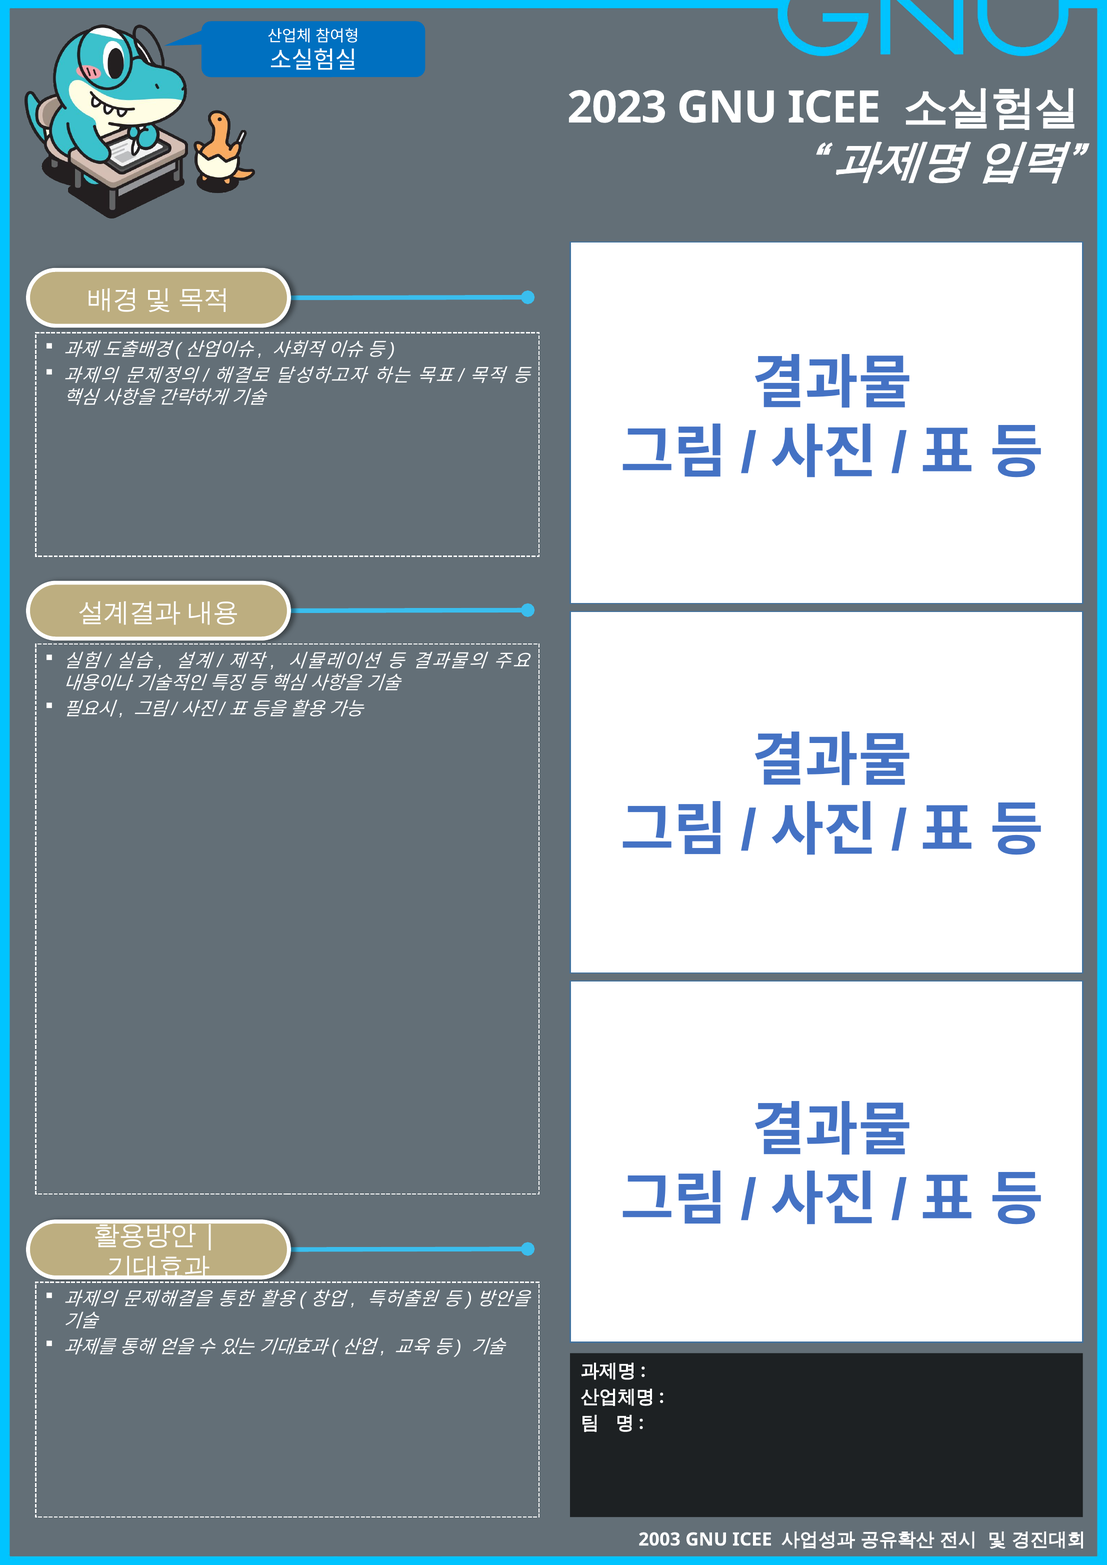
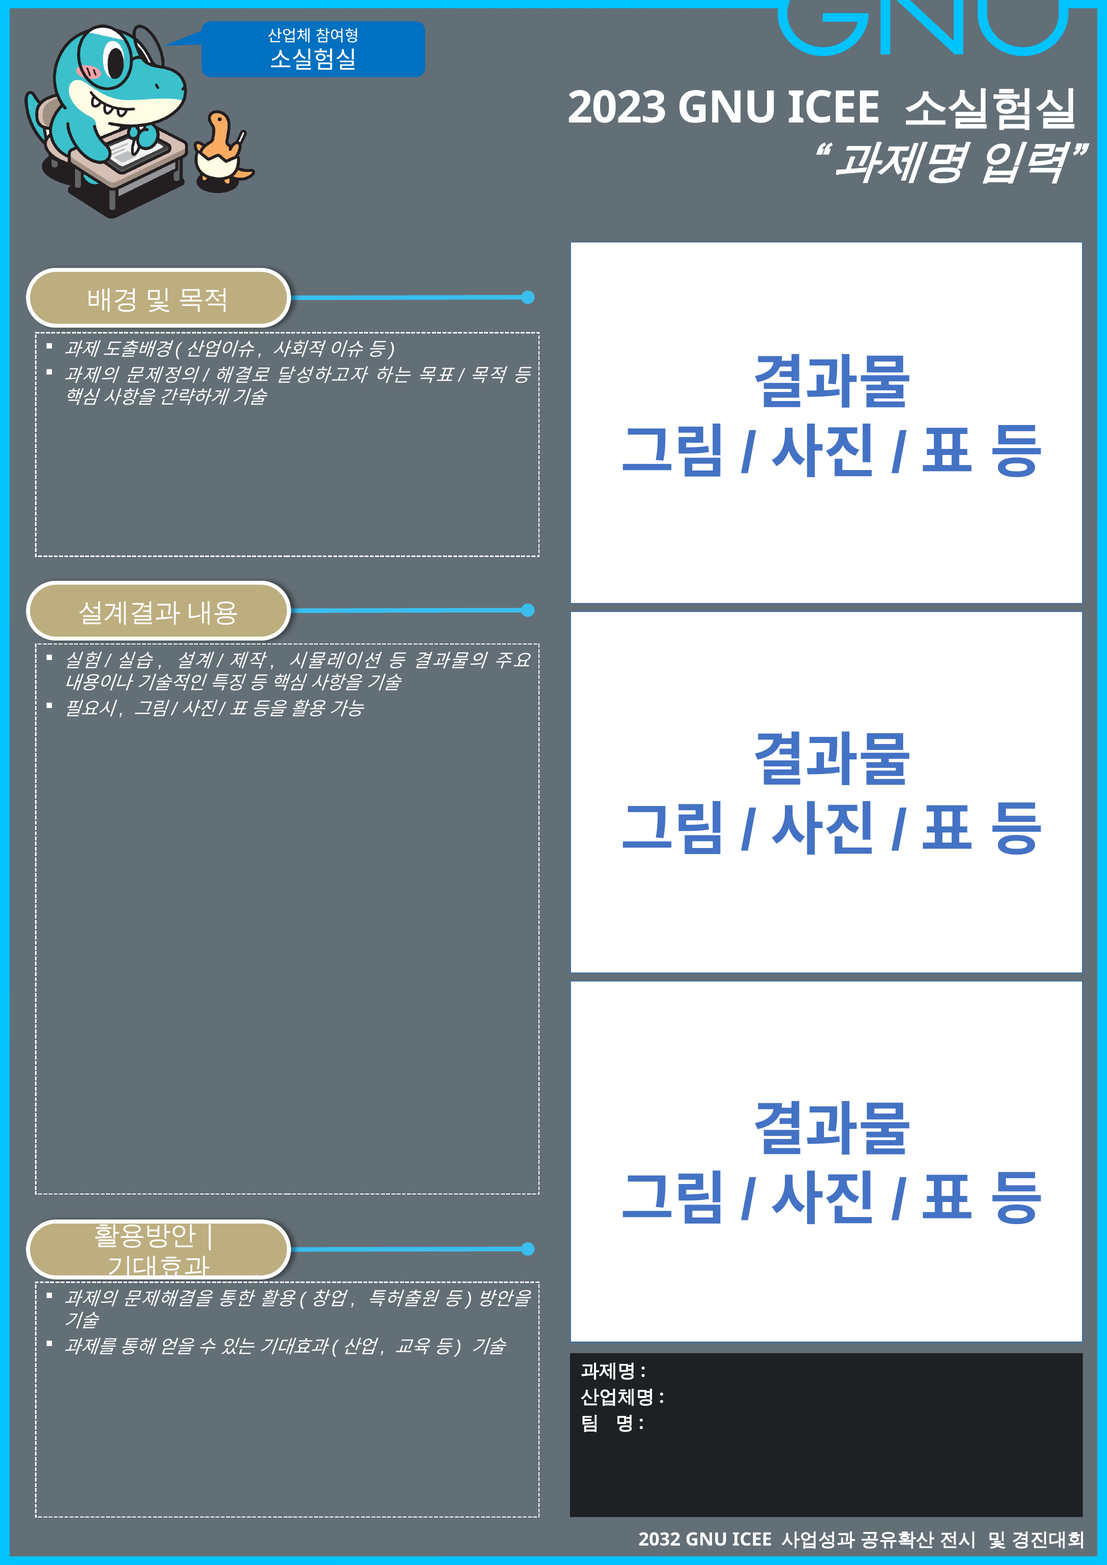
2003: 2003 -> 2032 (659, 1540)
